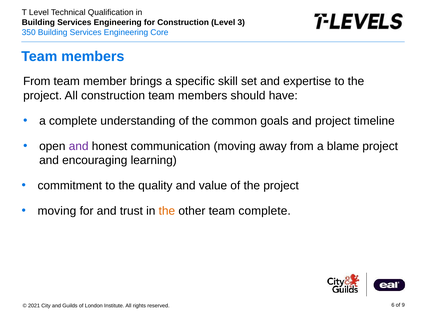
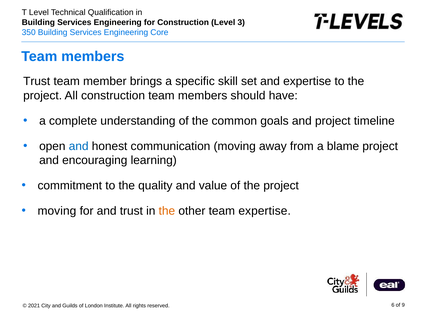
From: From -> Trust (37, 81)
and colour: purple -> blue (79, 146)
team complete: complete -> expertise (265, 211)
